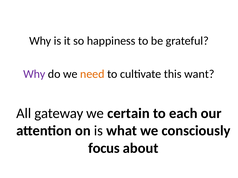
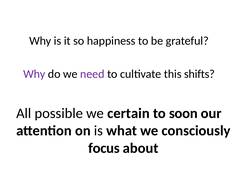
need colour: orange -> purple (92, 74)
want: want -> shifts (199, 74)
gateway: gateway -> possible (59, 114)
each: each -> soon (183, 114)
